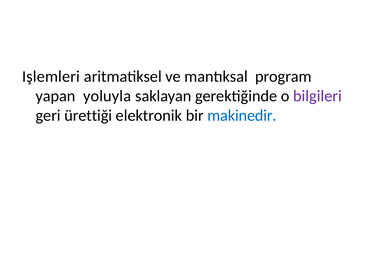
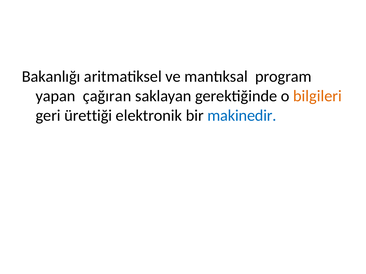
Işlemleri: Işlemleri -> Bakanlığı (51, 77)
yoluyla: yoluyla -> çağıran (107, 96)
bilgileri colour: purple -> orange (317, 96)
